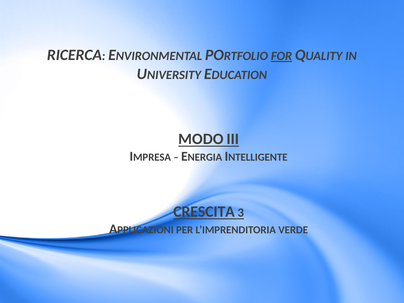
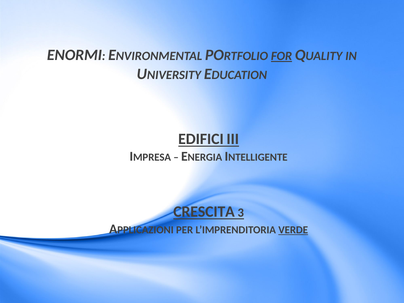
RICERCA: RICERCA -> ENORMI (74, 55)
MODO: MODO -> EDIFICI (201, 139)
VERDE underline: none -> present (293, 230)
